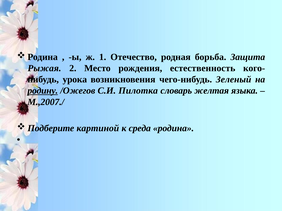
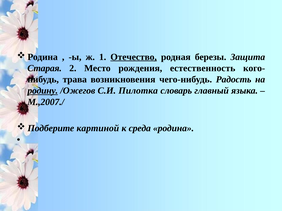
Отечество underline: none -> present (134, 57)
борьба: борьба -> березы (211, 57)
Рыжая: Рыжая -> Старая (45, 68)
урока: урока -> трава (75, 80)
Зеленый: Зеленый -> Радость (234, 80)
желтая: желтая -> главный (212, 91)
